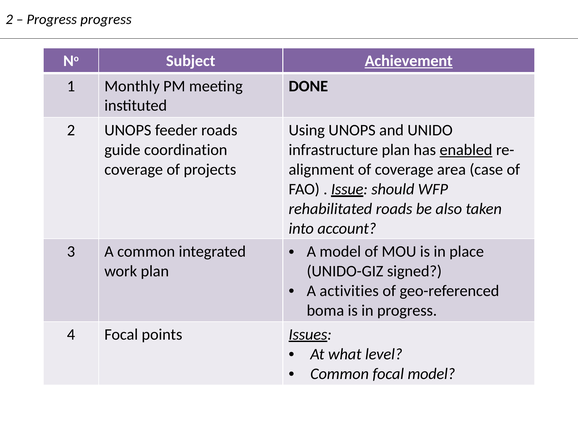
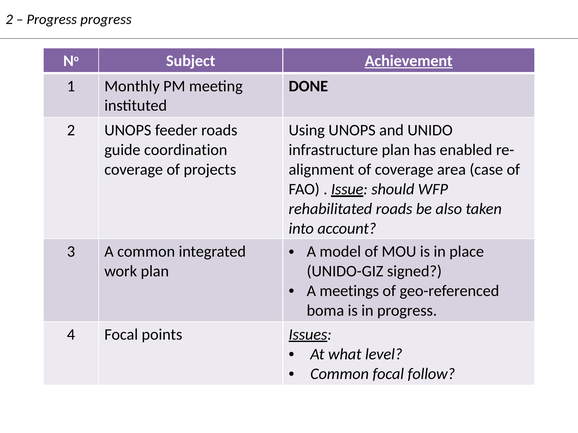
enabled underline: present -> none (466, 150)
activities: activities -> meetings (349, 291)
focal model: model -> follow (431, 374)
